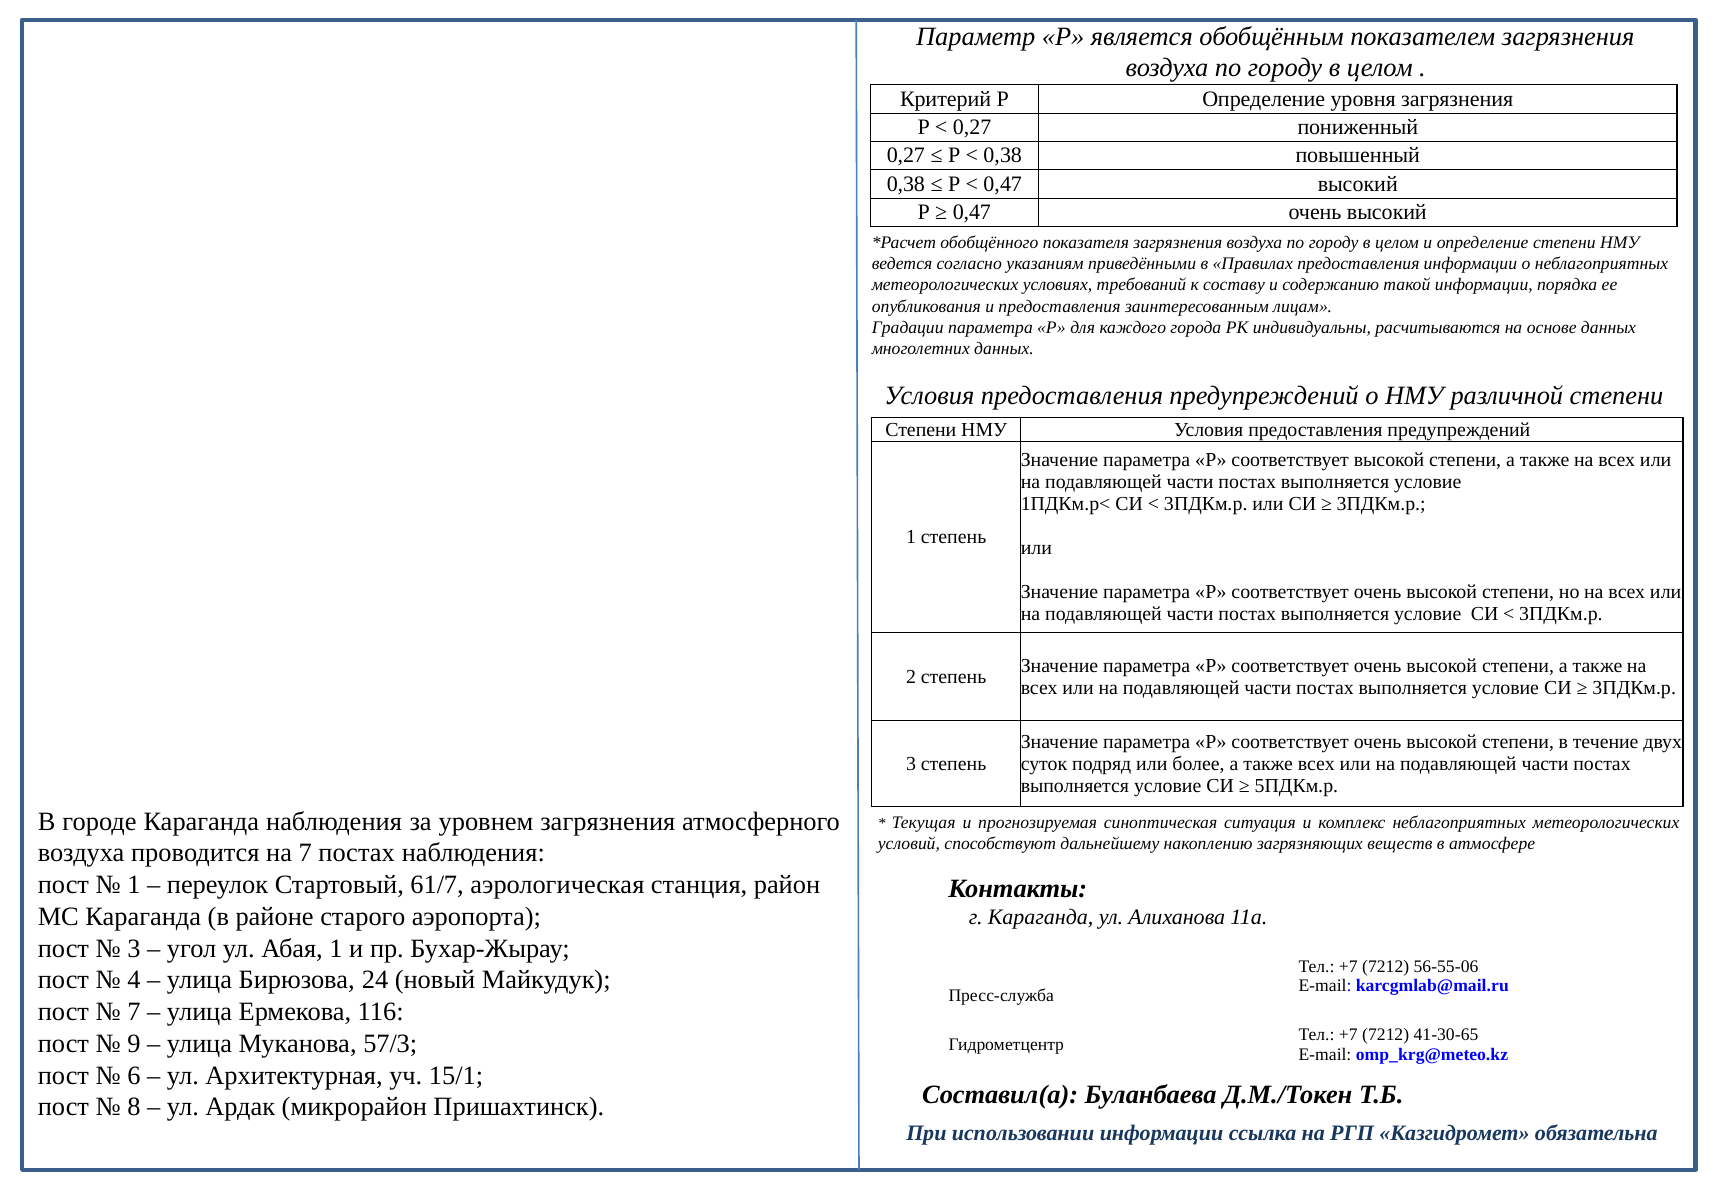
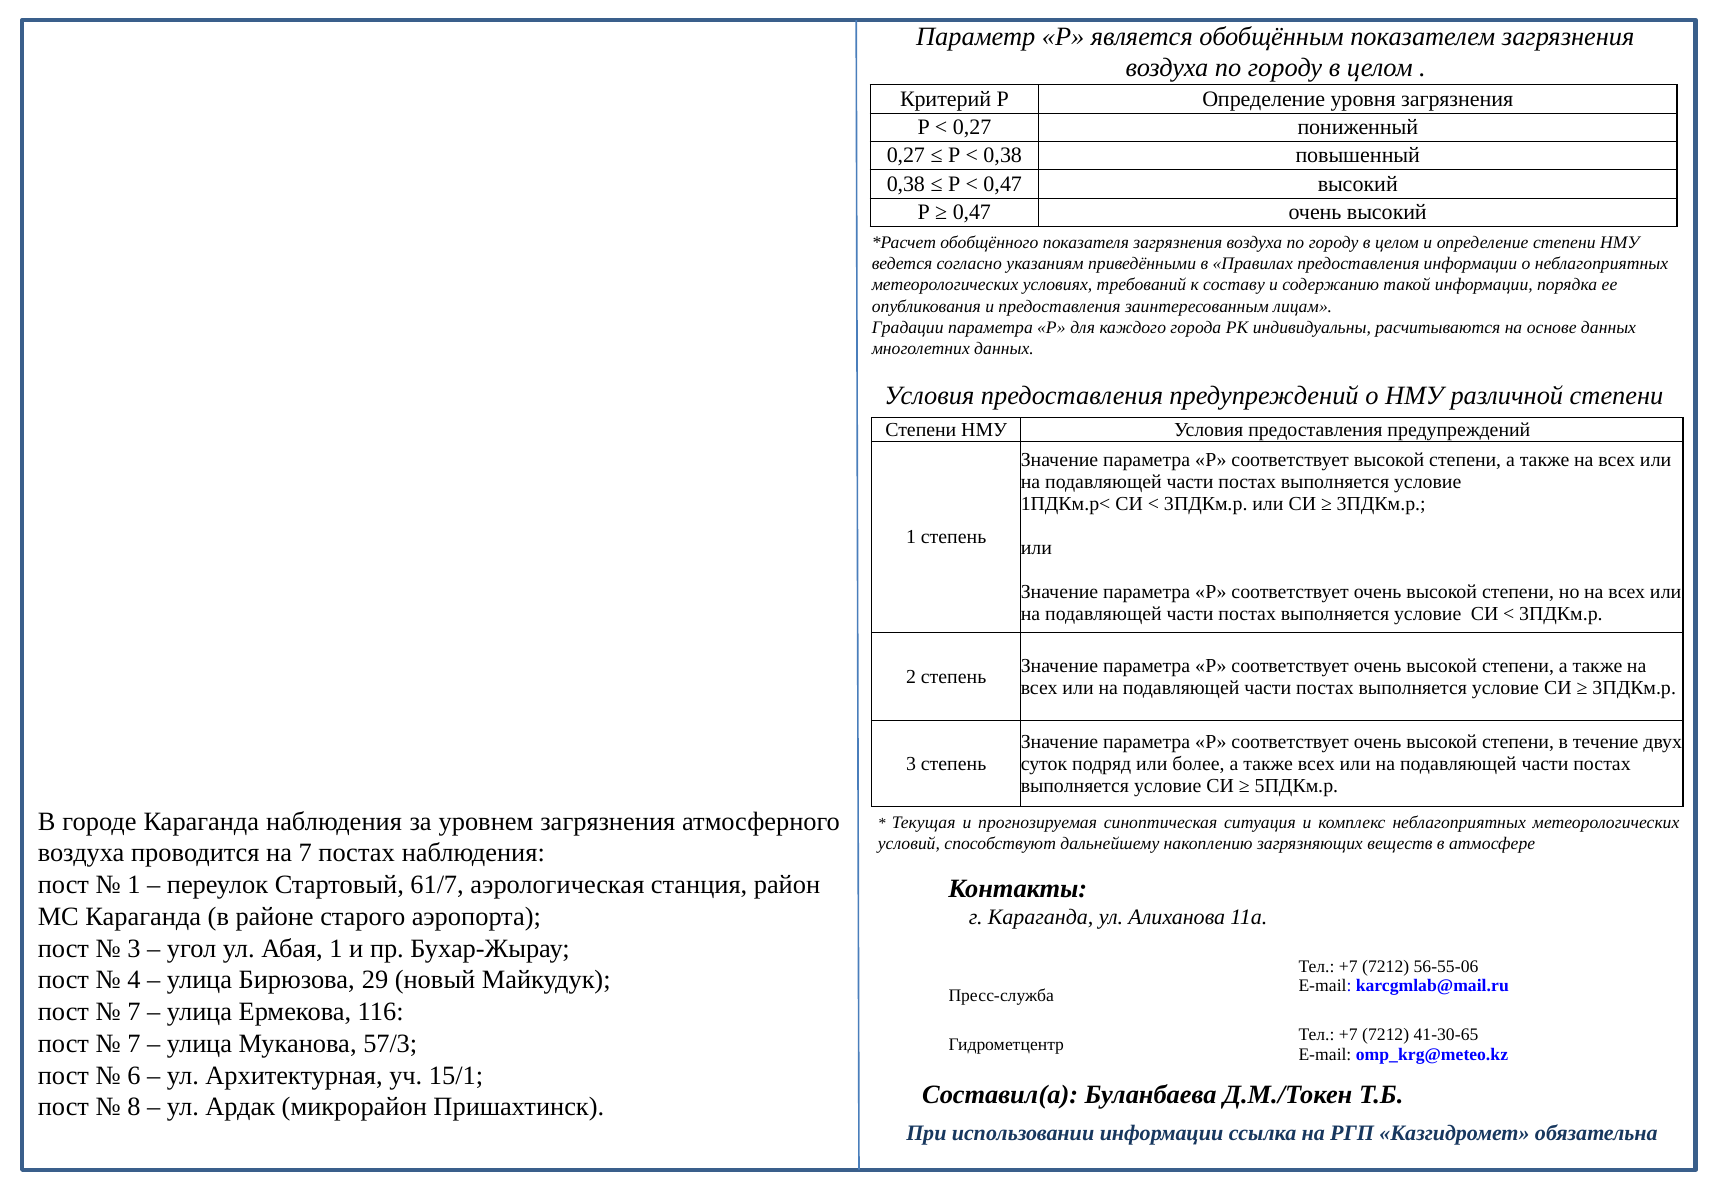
24: 24 -> 29 (375, 980)
9: 9 -> 7 (134, 1043)
